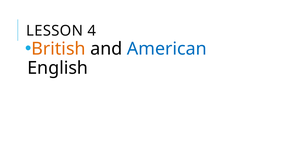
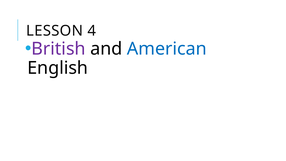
British colour: orange -> purple (58, 49)
